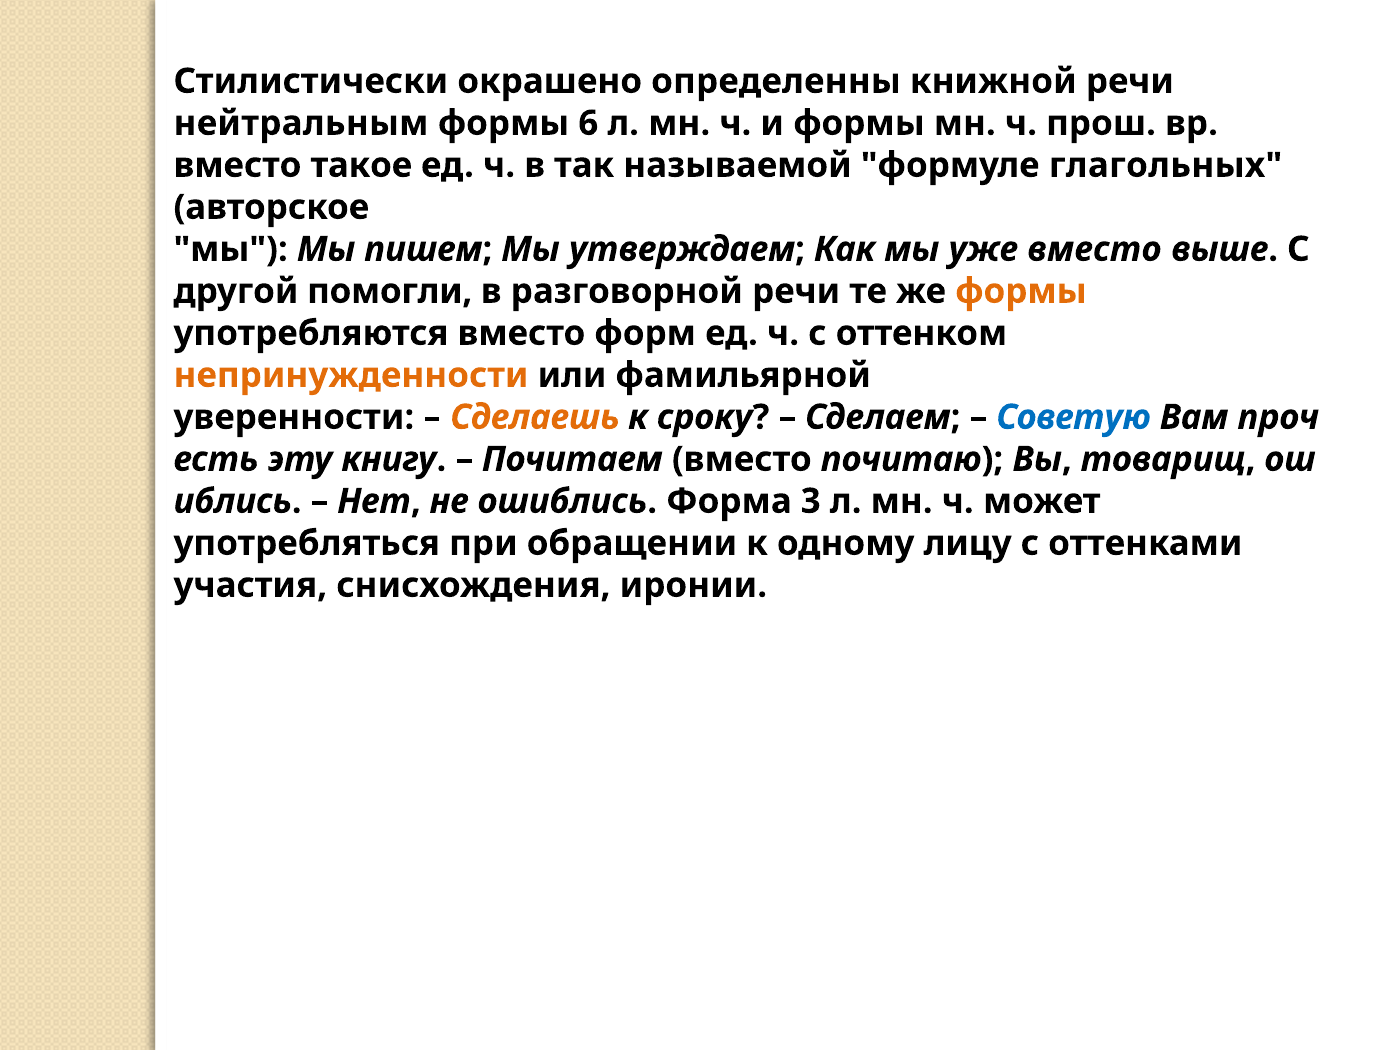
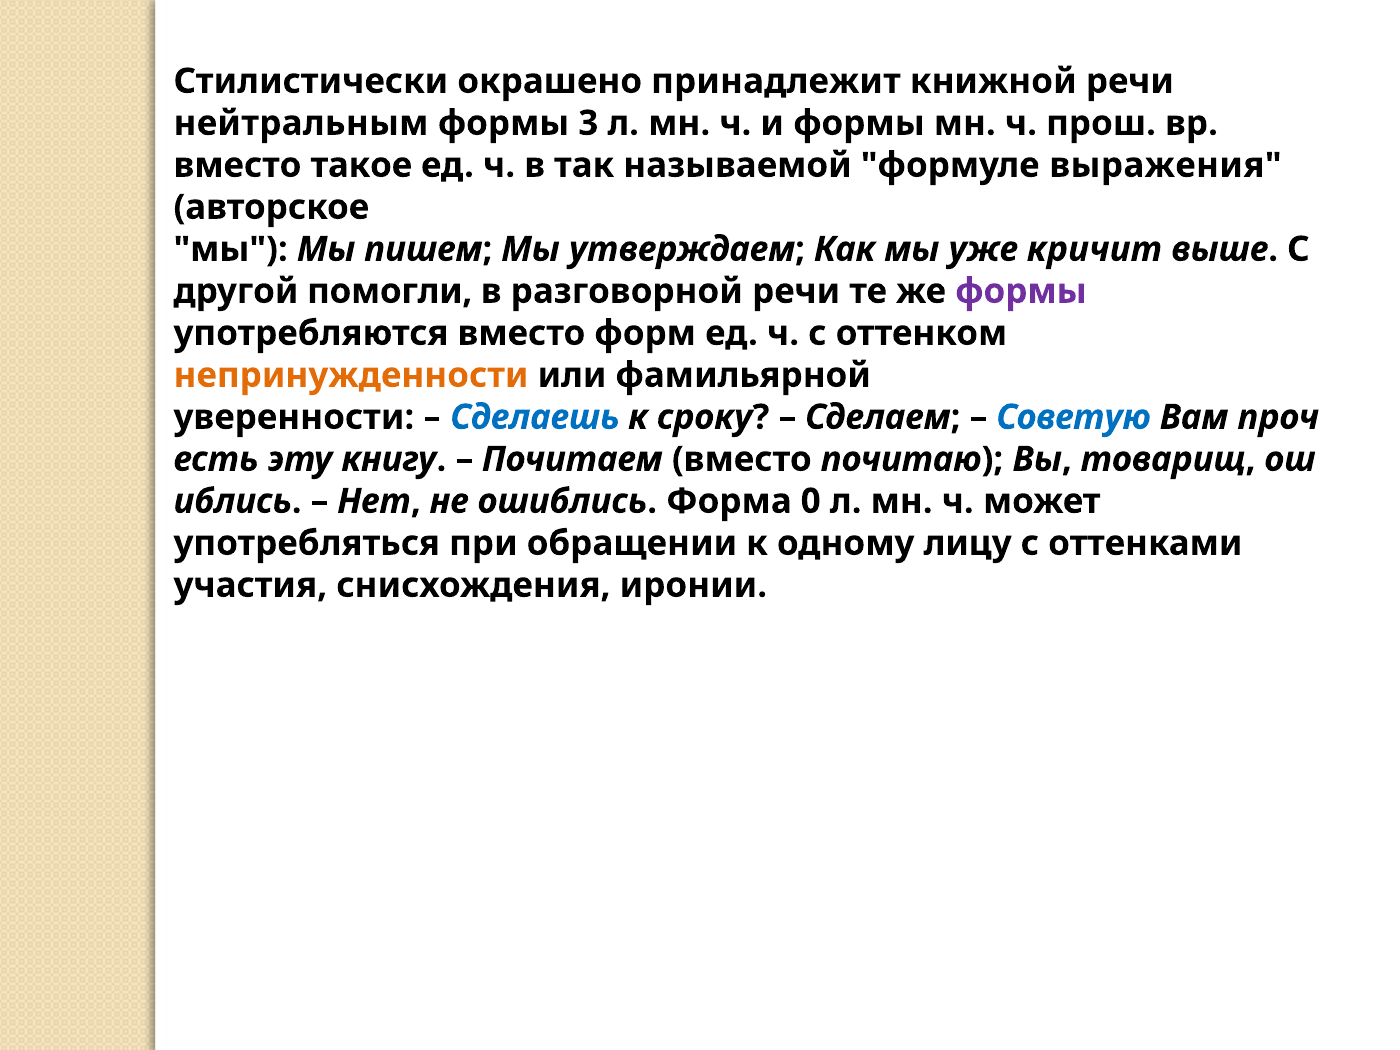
определенны: определенны -> принадлежит (776, 81)
6: 6 -> 3 (588, 123)
глагольных: глагольных -> выражения (1165, 165)
уже вместо: вместо -> кричит (1095, 249)
формы colour: orange -> purple (1021, 291)
Сделаешь colour: orange -> blue (535, 417)
3: 3 -> 0 (811, 501)
